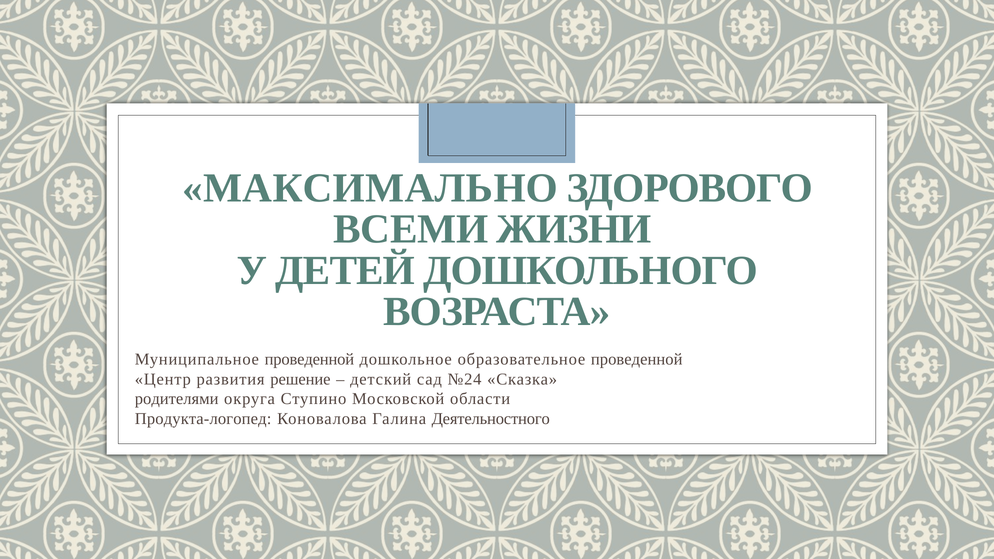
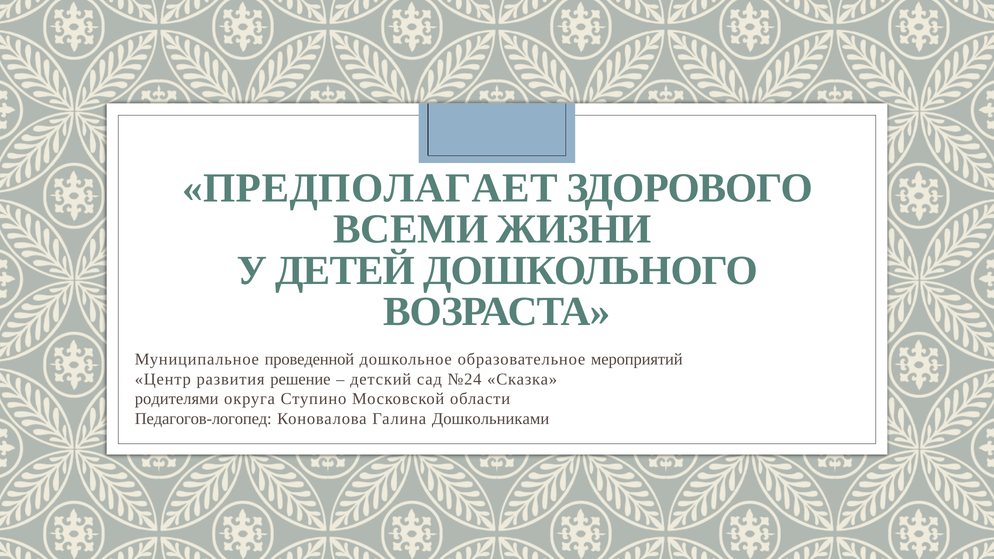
МАКСИМАЛЬНО: МАКСИМАЛЬНО -> ПРЕДПОЛАГАЕТ (370, 188)
образовательное проведенной: проведенной -> мероприятий (637, 359)
Продукта-логопед: Продукта-логопед -> Педагогов-логопед (203, 419)
Деятельностного: Деятельностного -> Дошкольниками (491, 419)
